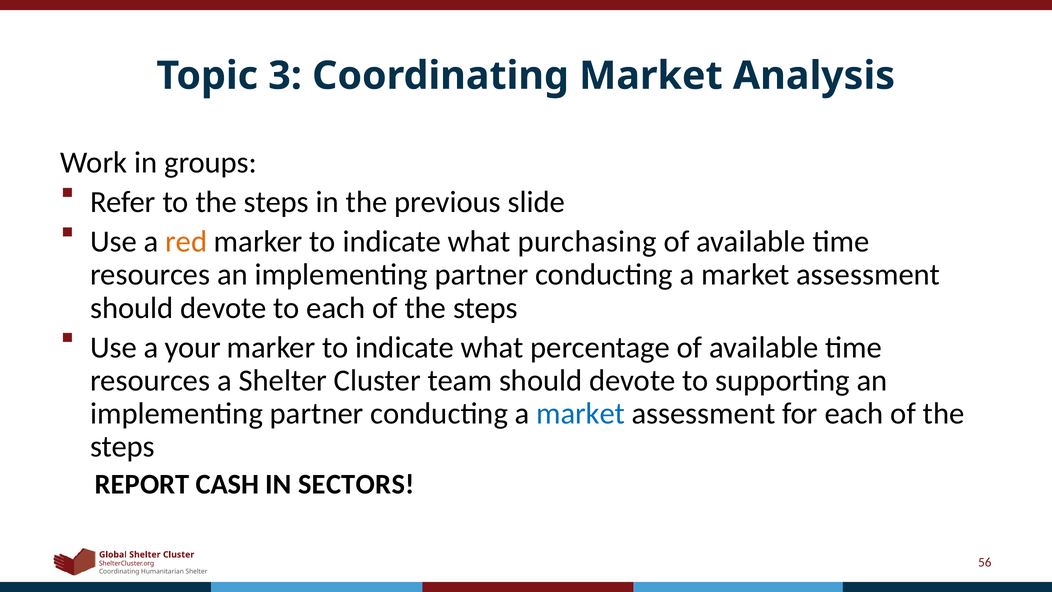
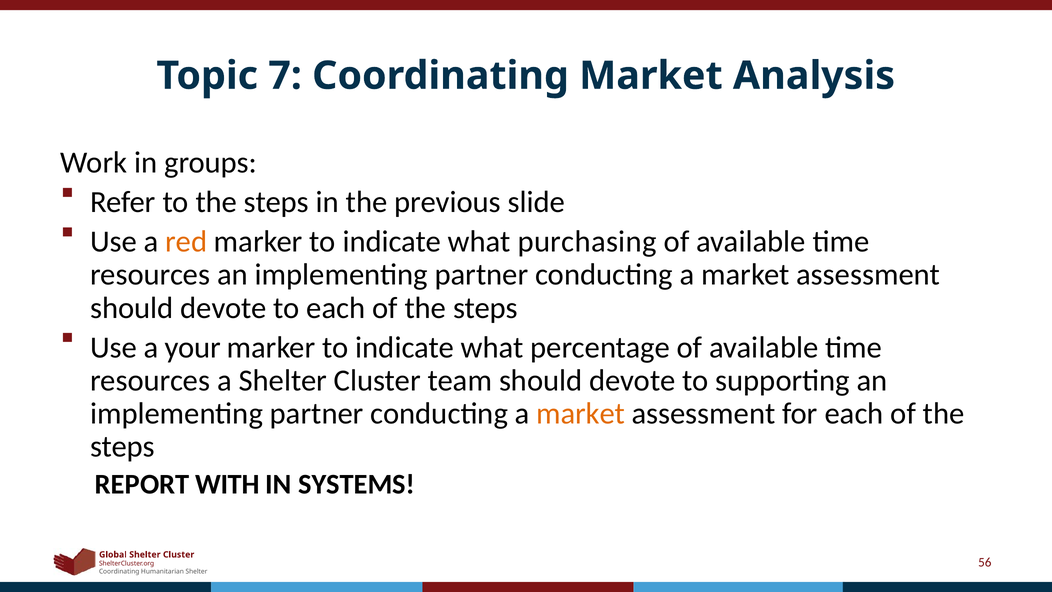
3: 3 -> 7 (285, 76)
market colour: blue -> orange (581, 414)
CASH: CASH -> WITH (227, 484)
SECTORS: SECTORS -> SYSTEMS (357, 484)
